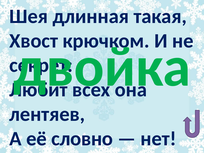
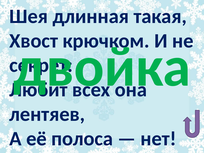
словно: словно -> полоса (82, 139)
